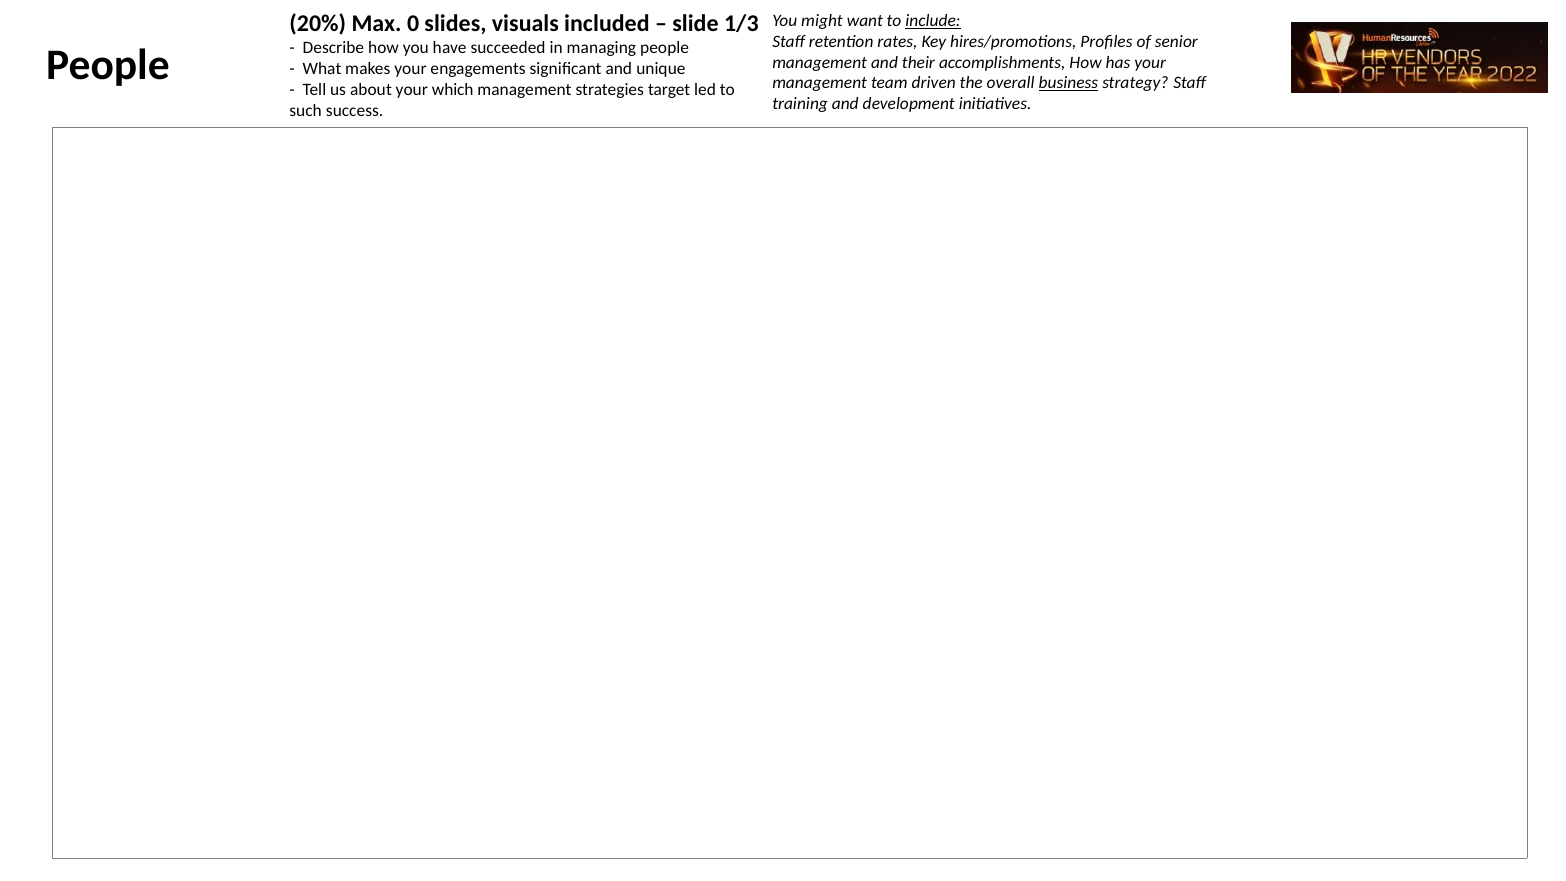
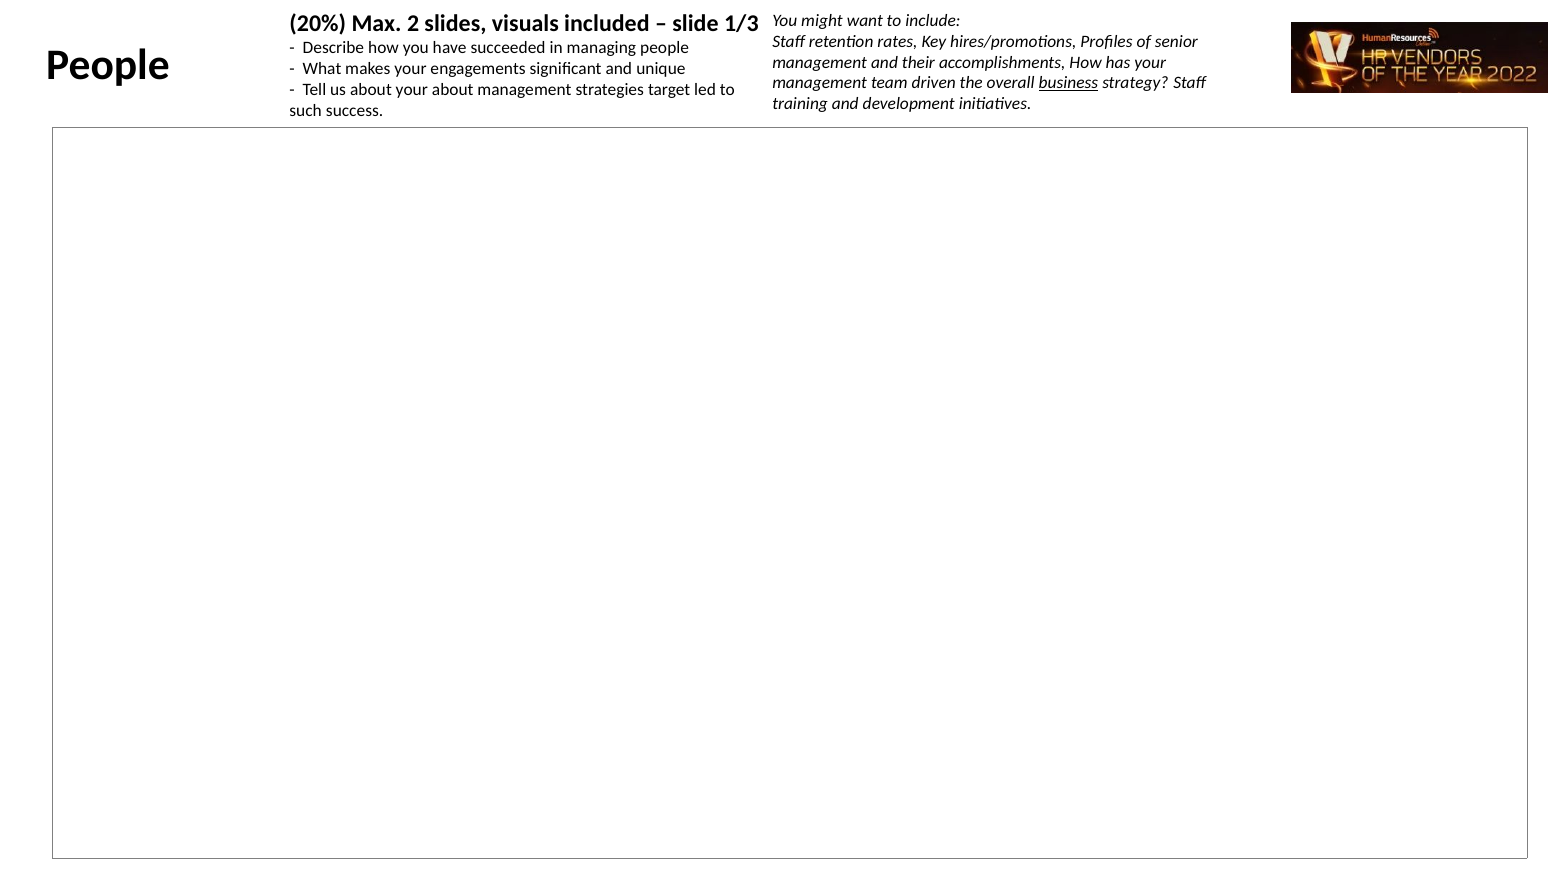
include underline: present -> none (933, 21)
0: 0 -> 2 (413, 24)
your which: which -> about (453, 90)
